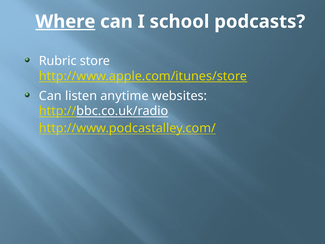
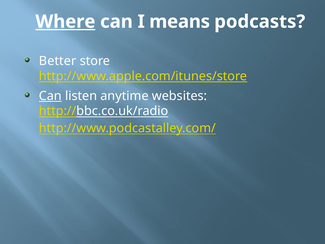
school: school -> means (180, 22)
Rubric: Rubric -> Better (58, 61)
Can underline: none -> present (50, 96)
